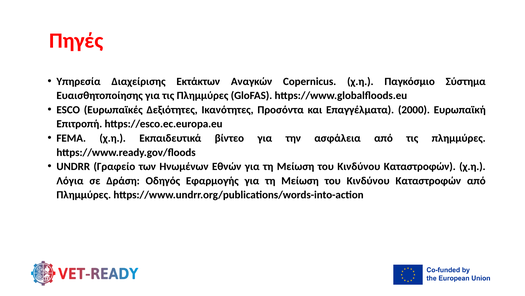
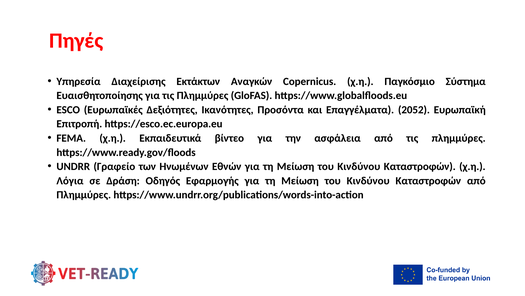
2000: 2000 -> 2052 (414, 110)
